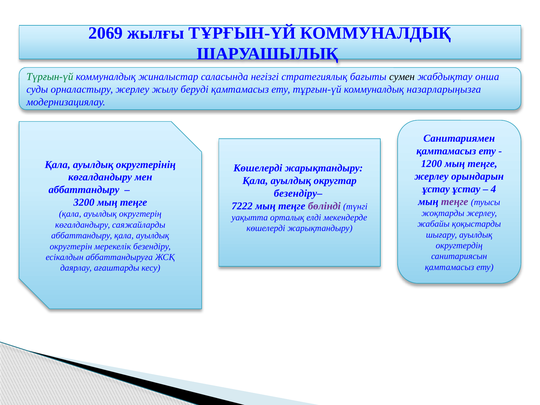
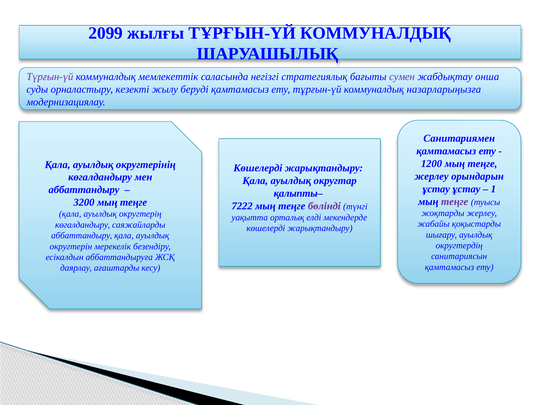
2069: 2069 -> 2099 (106, 33)
Түрғын-үй colour: green -> purple (50, 77)
жиналыстар: жиналыстар -> мемлекеттік (168, 77)
сумен colour: black -> purple (402, 77)
орналастыру жерлеу: жерлеу -> кезекті (132, 89)
4: 4 -> 1 (493, 189)
безендіру–: безендіру– -> қалыпты– (298, 193)
